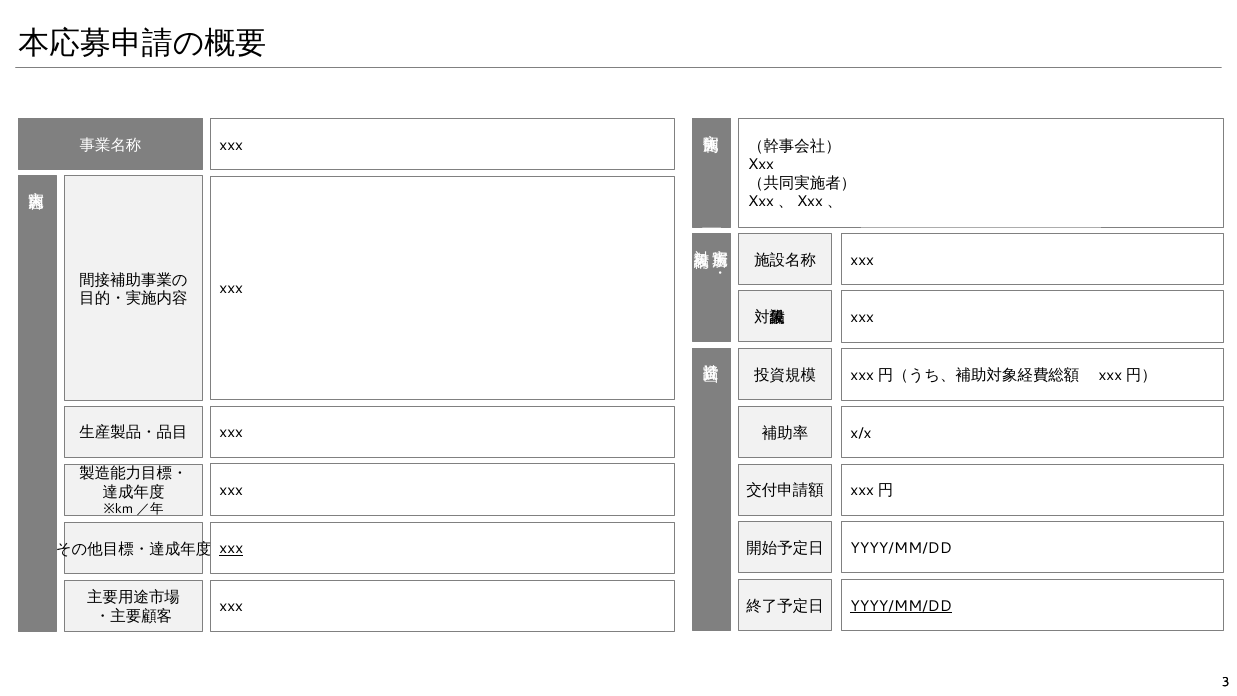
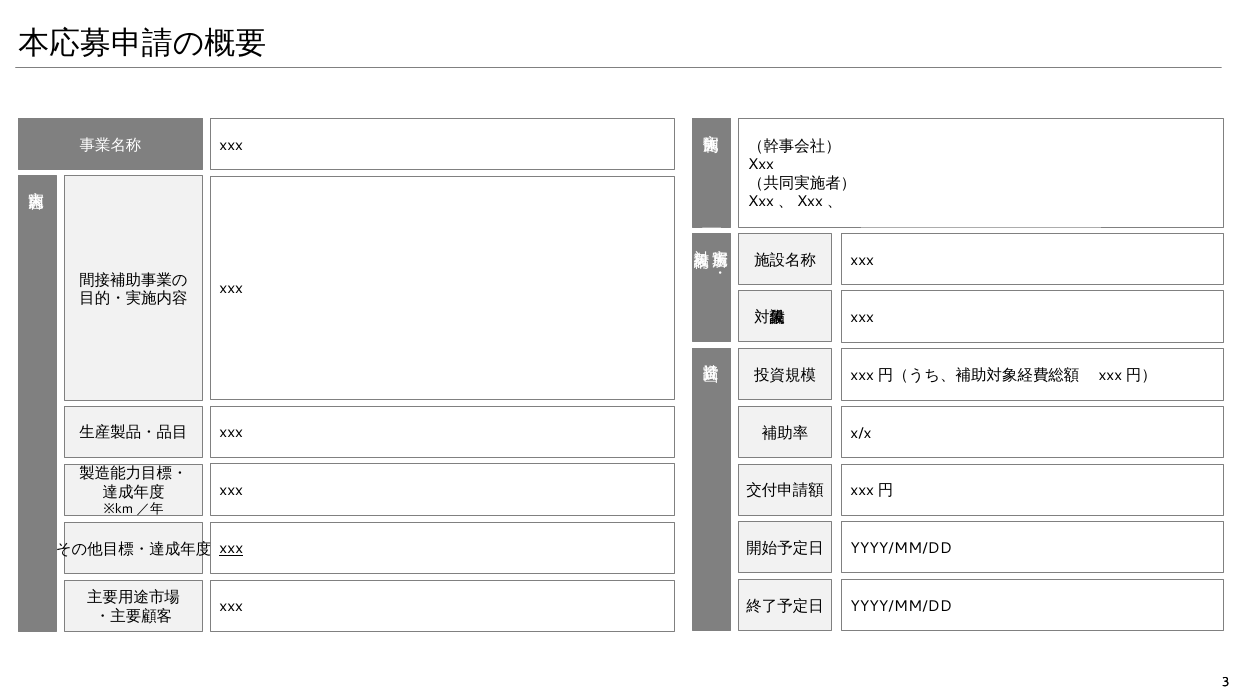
YYYY/MM/DD underline: present -> none (901, 606)
